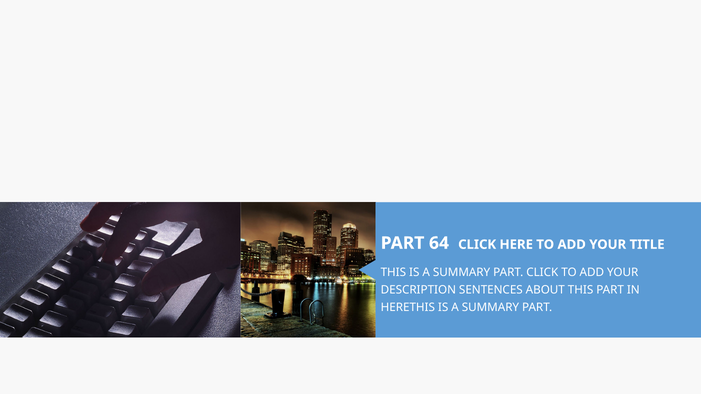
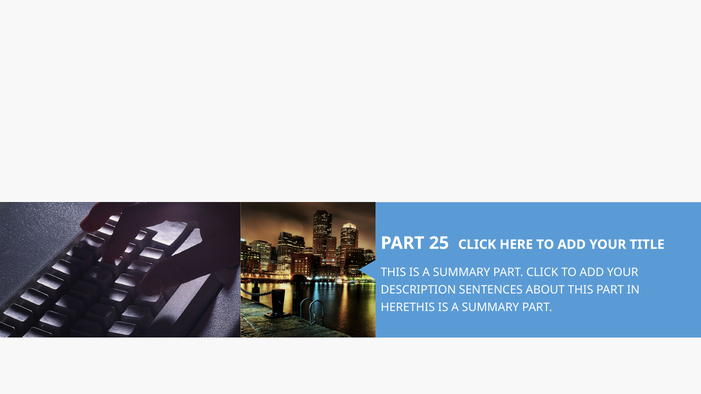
64: 64 -> 25 (439, 243)
